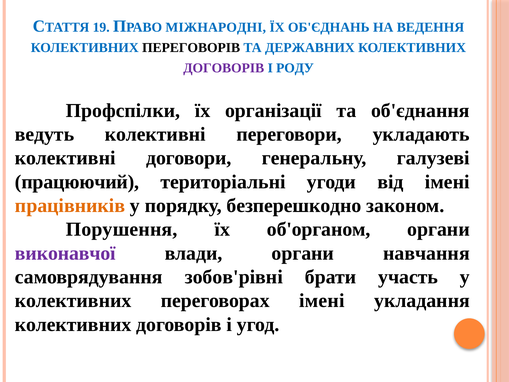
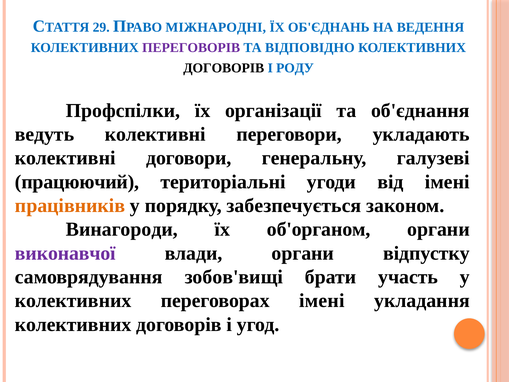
19: 19 -> 29 (101, 27)
ПЕРЕГОВОРІВ colour: black -> purple (191, 48)
ДЕРЖАВНИХ: ДЕРЖАВНИХ -> ВІДПОВІДНО (310, 48)
ДОГОВОРІВ colour: purple -> black (224, 68)
безперешкодно: безперешкодно -> забезпечується (294, 205)
Порушення: Порушення -> Винагороди (122, 229)
навчання: навчання -> відпустку (426, 253)
зобов'рівні: зобов'рівні -> зобов'вищі (234, 277)
